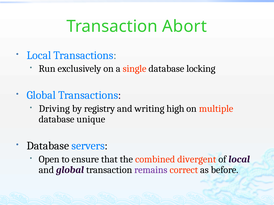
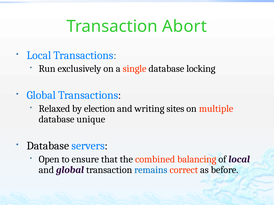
Driving: Driving -> Relaxed (54, 109)
registry: registry -> election (100, 109)
high: high -> sites (175, 109)
divergent: divergent -> balancing (197, 160)
remains colour: purple -> blue (151, 170)
